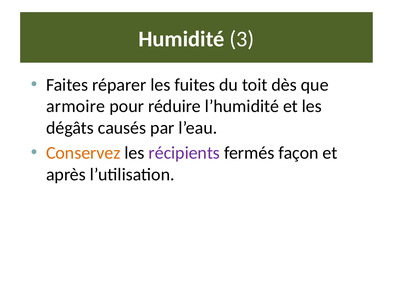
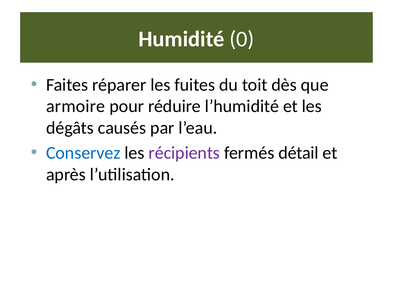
3: 3 -> 0 (242, 39)
Conservez colour: orange -> blue (83, 153)
façon: façon -> détail (299, 153)
